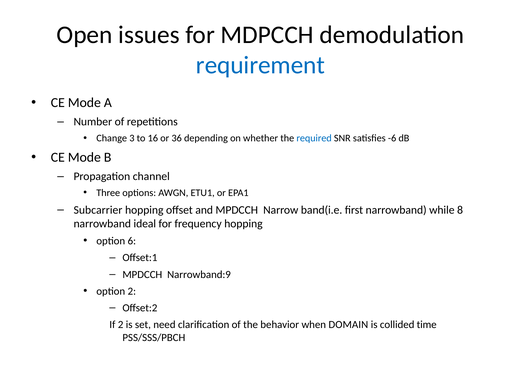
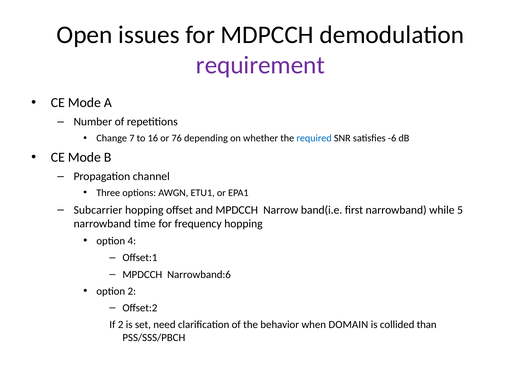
requirement colour: blue -> purple (260, 65)
3: 3 -> 7 (132, 138)
36: 36 -> 76 (177, 138)
8: 8 -> 5 (460, 210)
ideal: ideal -> time (145, 224)
6: 6 -> 4 (132, 241)
Narrowband:9: Narrowband:9 -> Narrowband:6 (199, 275)
time: time -> than (427, 325)
